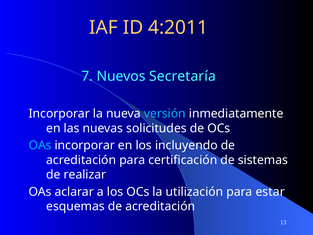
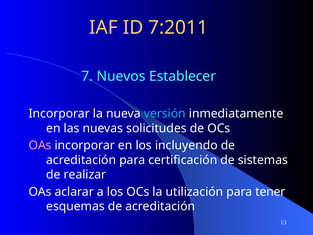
4:2011: 4:2011 -> 7:2011 (178, 27)
Secretaría: Secretaría -> Establecer (183, 76)
OAs colour: light blue -> pink (40, 145)
estar: estar -> tener (270, 192)
